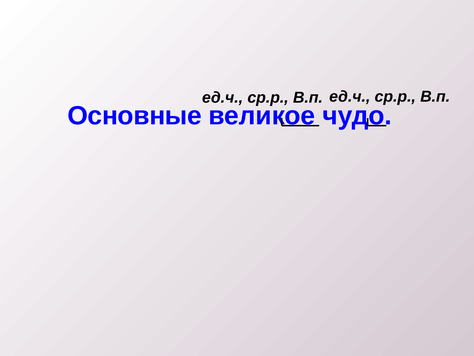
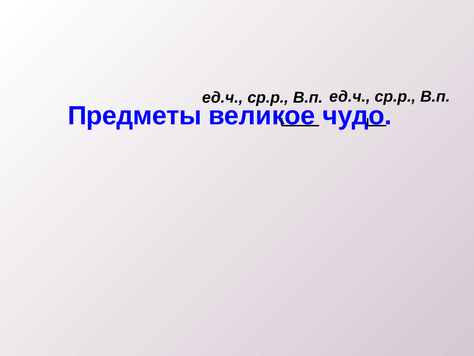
Основные: Основные -> Предметы (135, 116)
